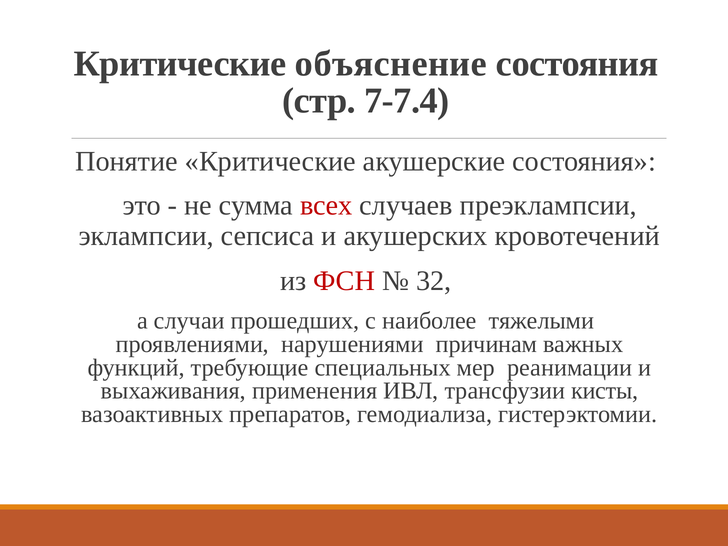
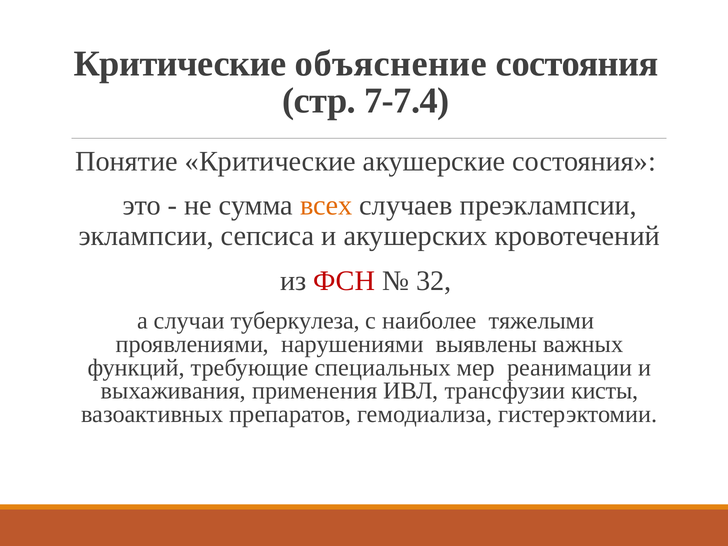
всех colour: red -> orange (326, 205)
прошедших: прошедших -> туберкулеза (295, 321)
причинам: причинам -> выявлены (486, 344)
